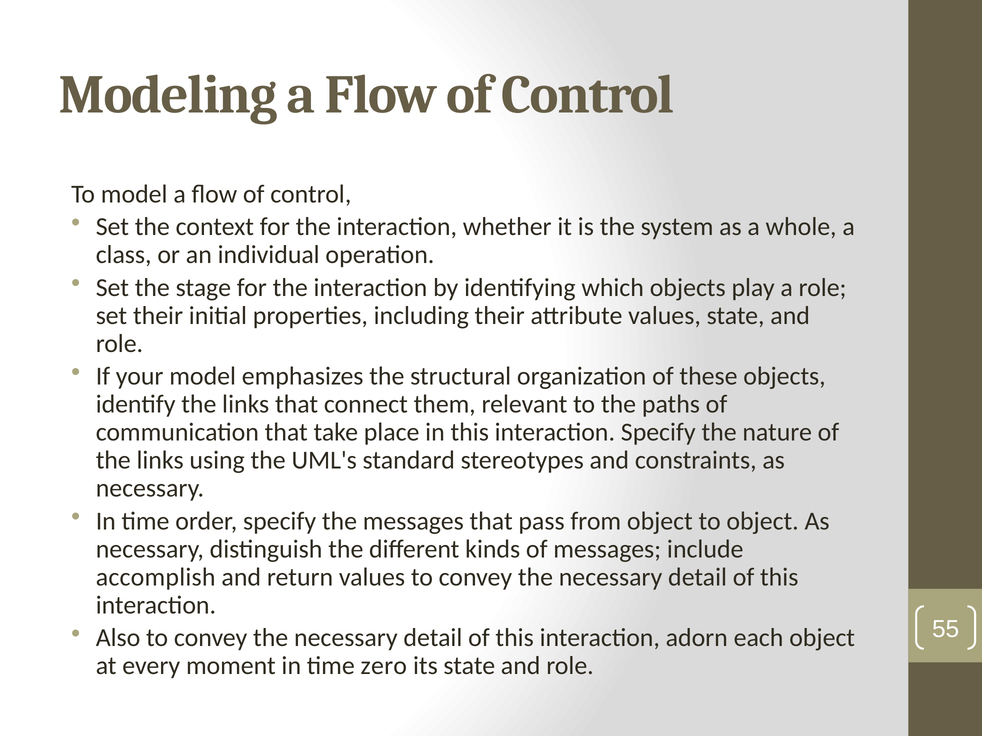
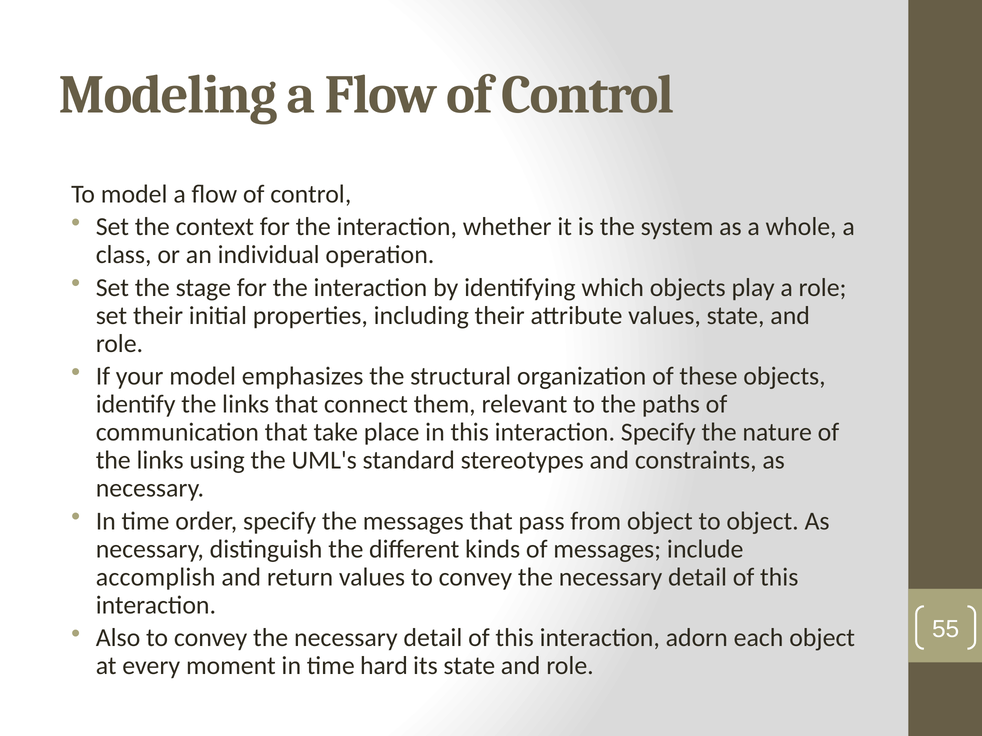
zero: zero -> hard (384, 666)
